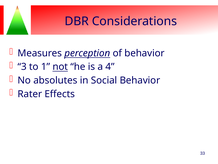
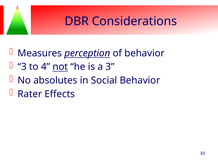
1: 1 -> 4 (46, 67)
a 4: 4 -> 3 (110, 67)
